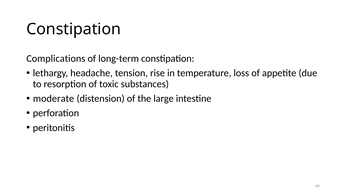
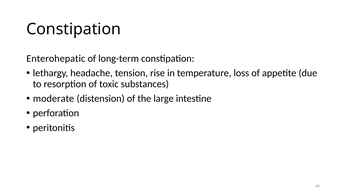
Complications: Complications -> Enterohepatic (56, 58)
